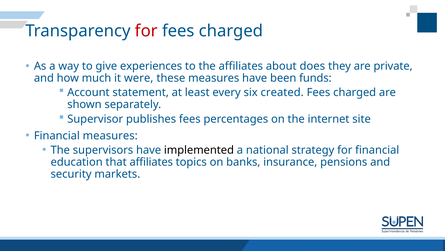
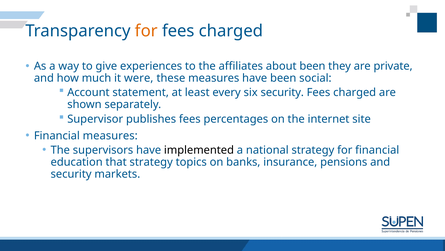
for colour: red -> orange (146, 31)
about does: does -> been (312, 66)
funds: funds -> social (315, 78)
six created: created -> security (282, 92)
that affiliates: affiliates -> strategy (151, 162)
